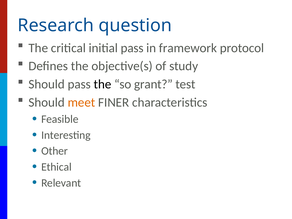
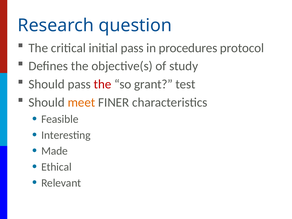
framework: framework -> procedures (188, 48)
the colour: black -> red (103, 84)
Other: Other -> Made (55, 151)
